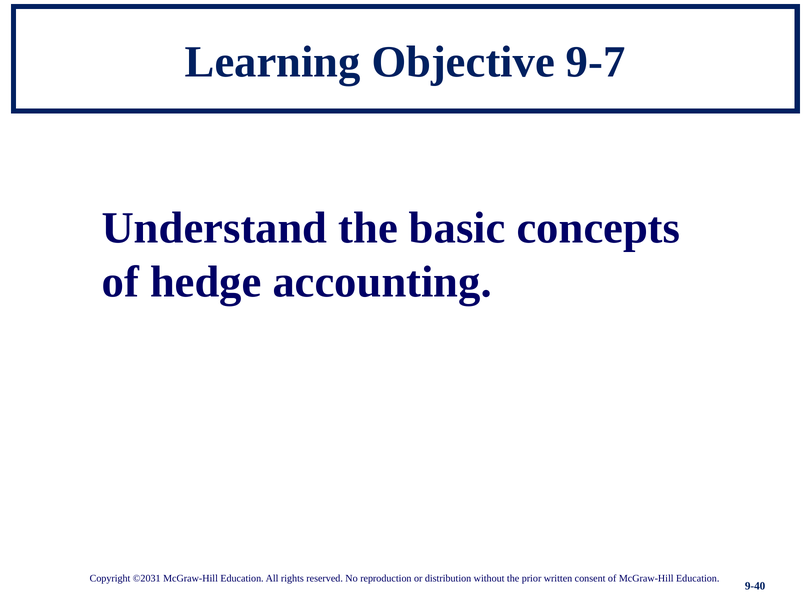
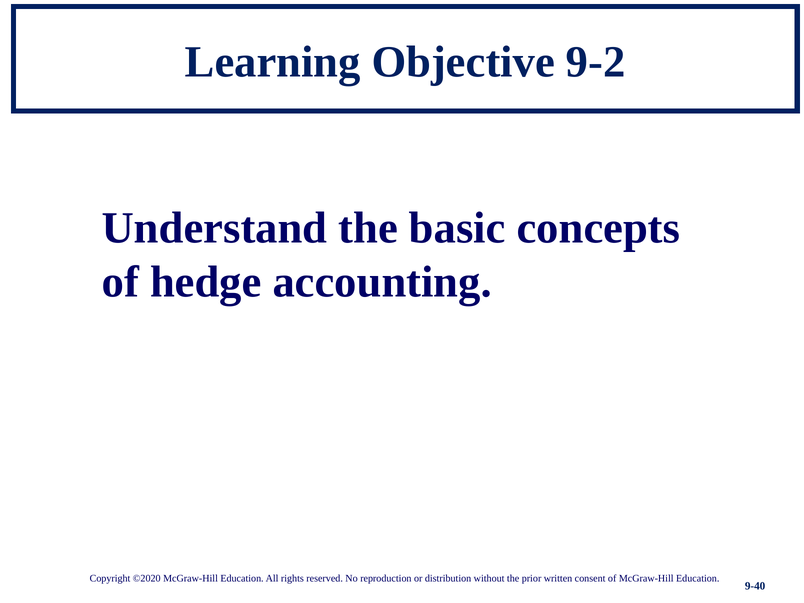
9-7: 9-7 -> 9-2 (596, 62)
©2031: ©2031 -> ©2020 (147, 579)
